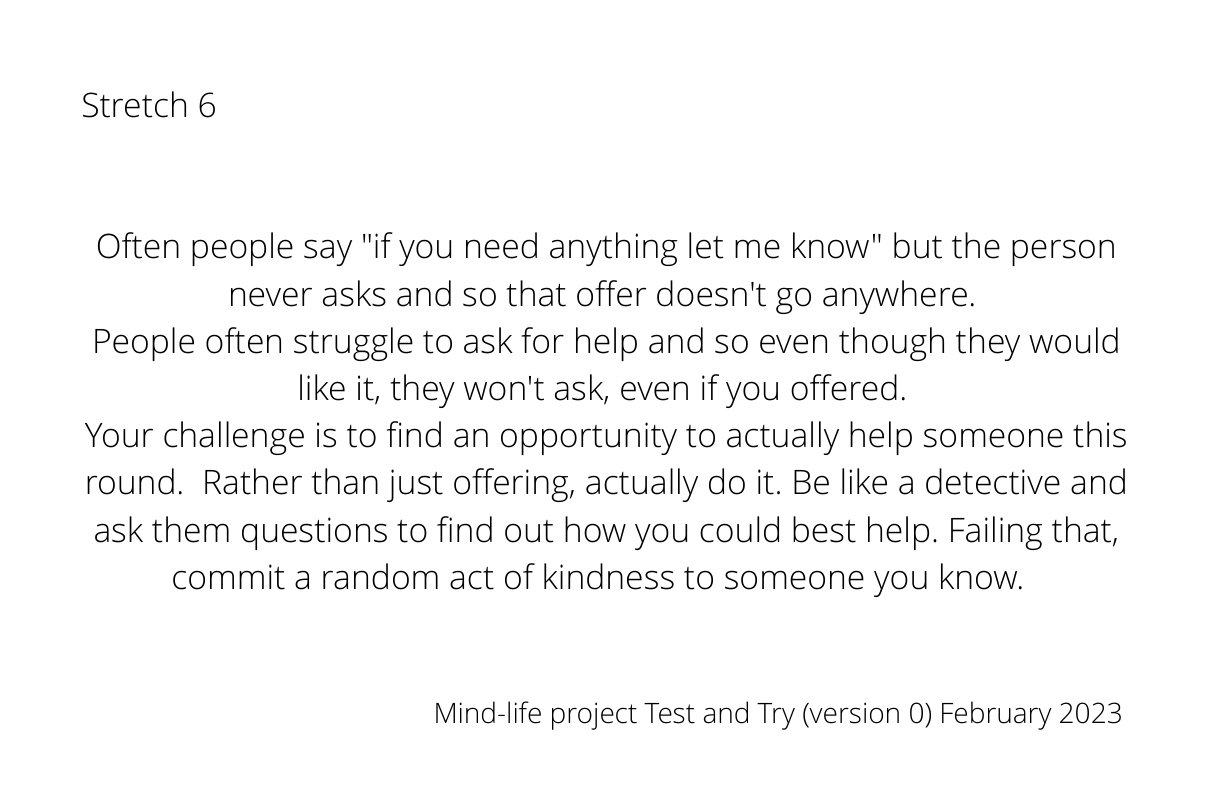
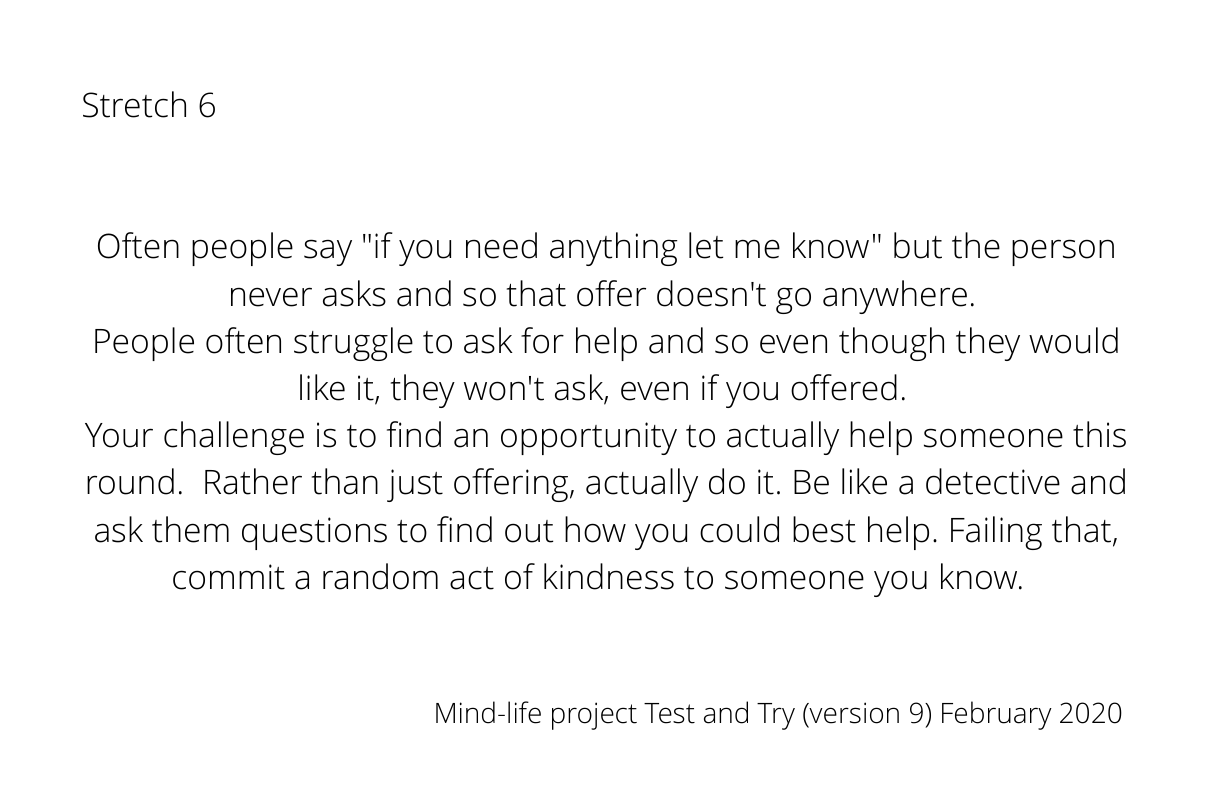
0: 0 -> 9 (920, 715)
2023: 2023 -> 2020 (1091, 715)
